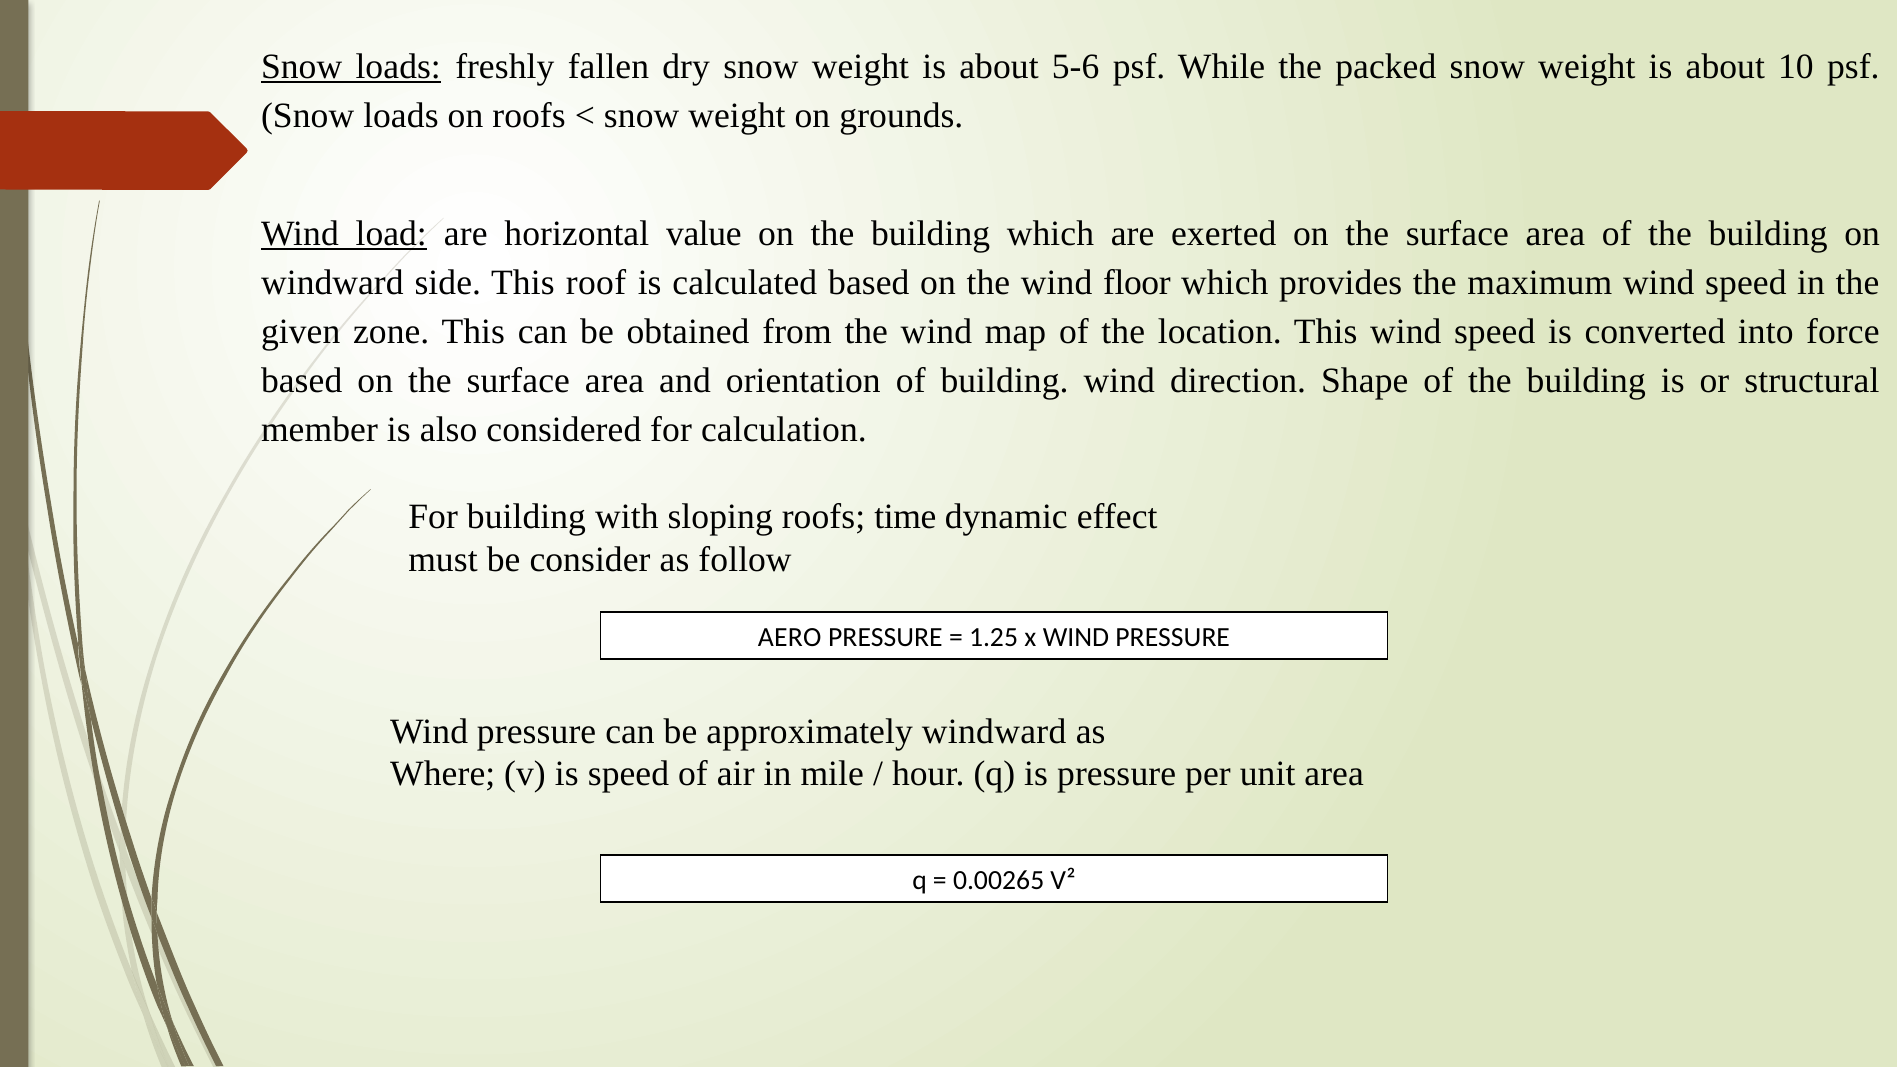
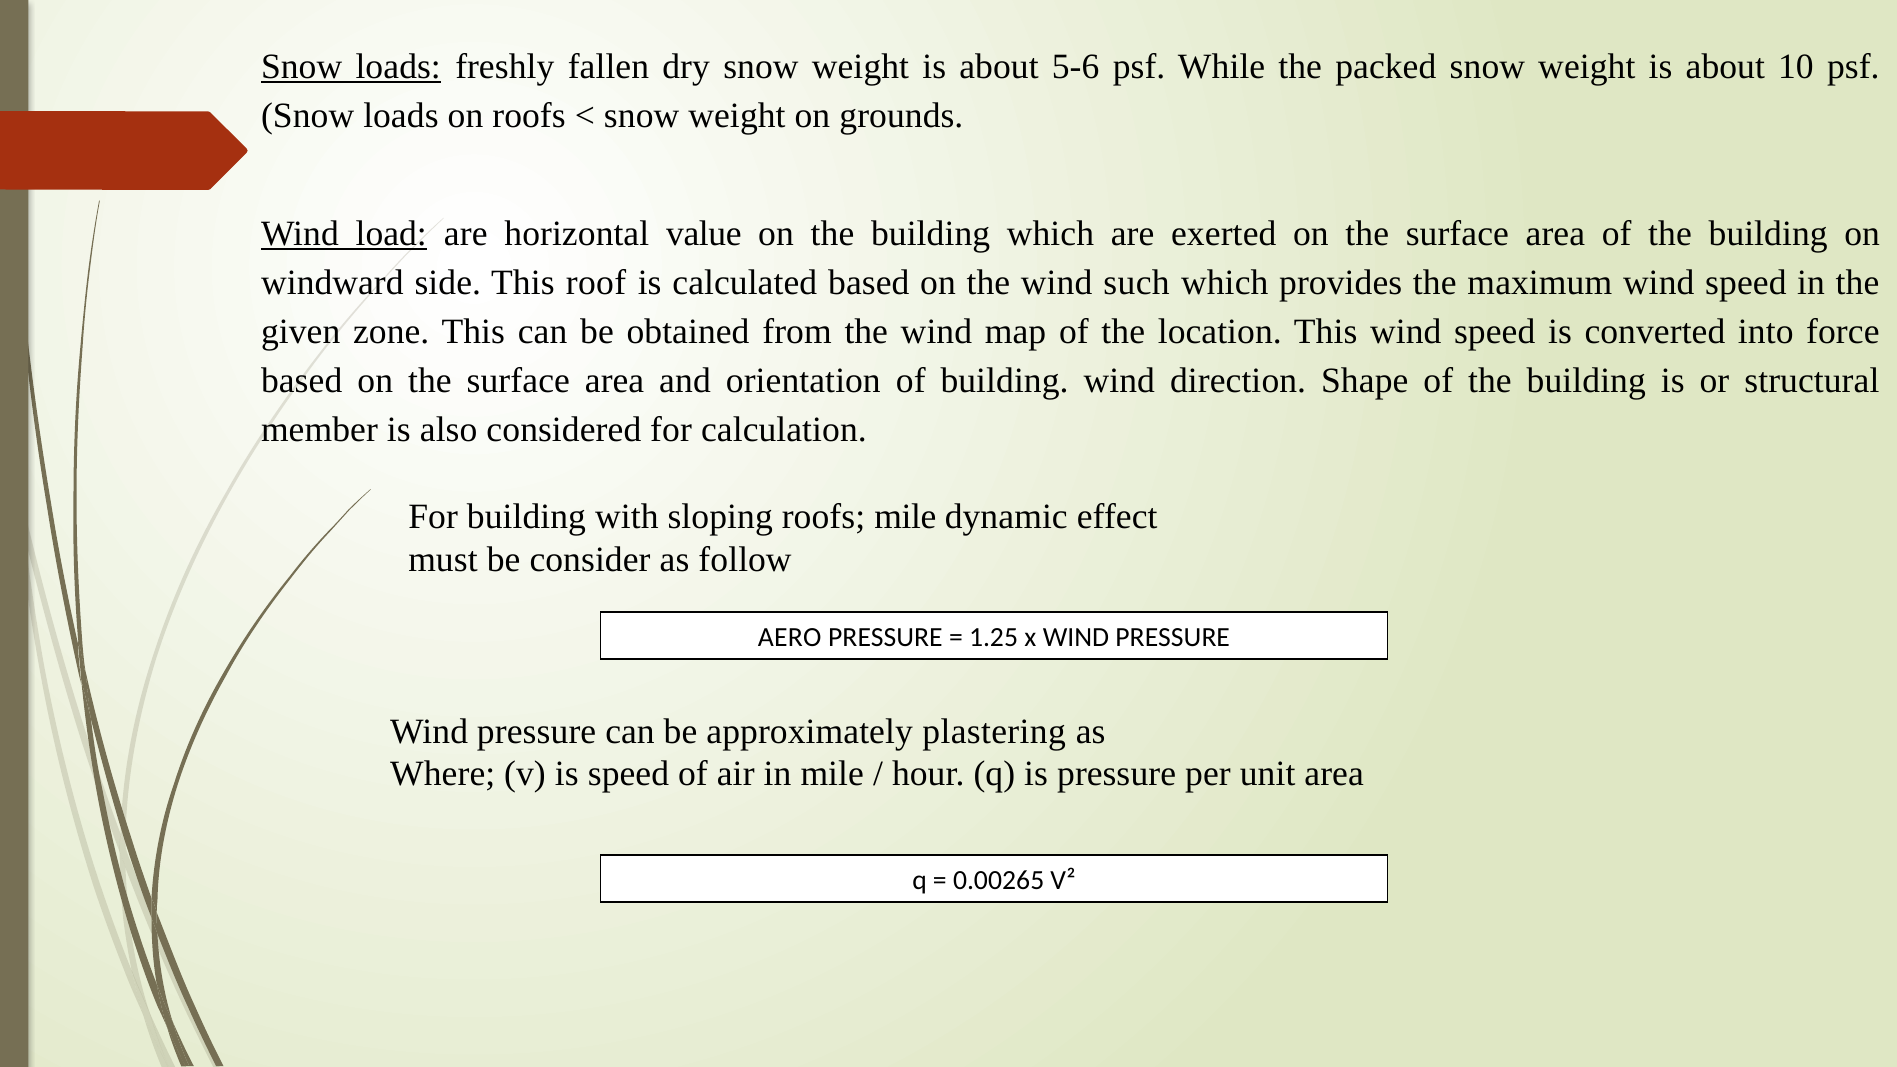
floor: floor -> such (1137, 283)
roofs time: time -> mile (905, 517)
approximately windward: windward -> plastering (994, 731)
